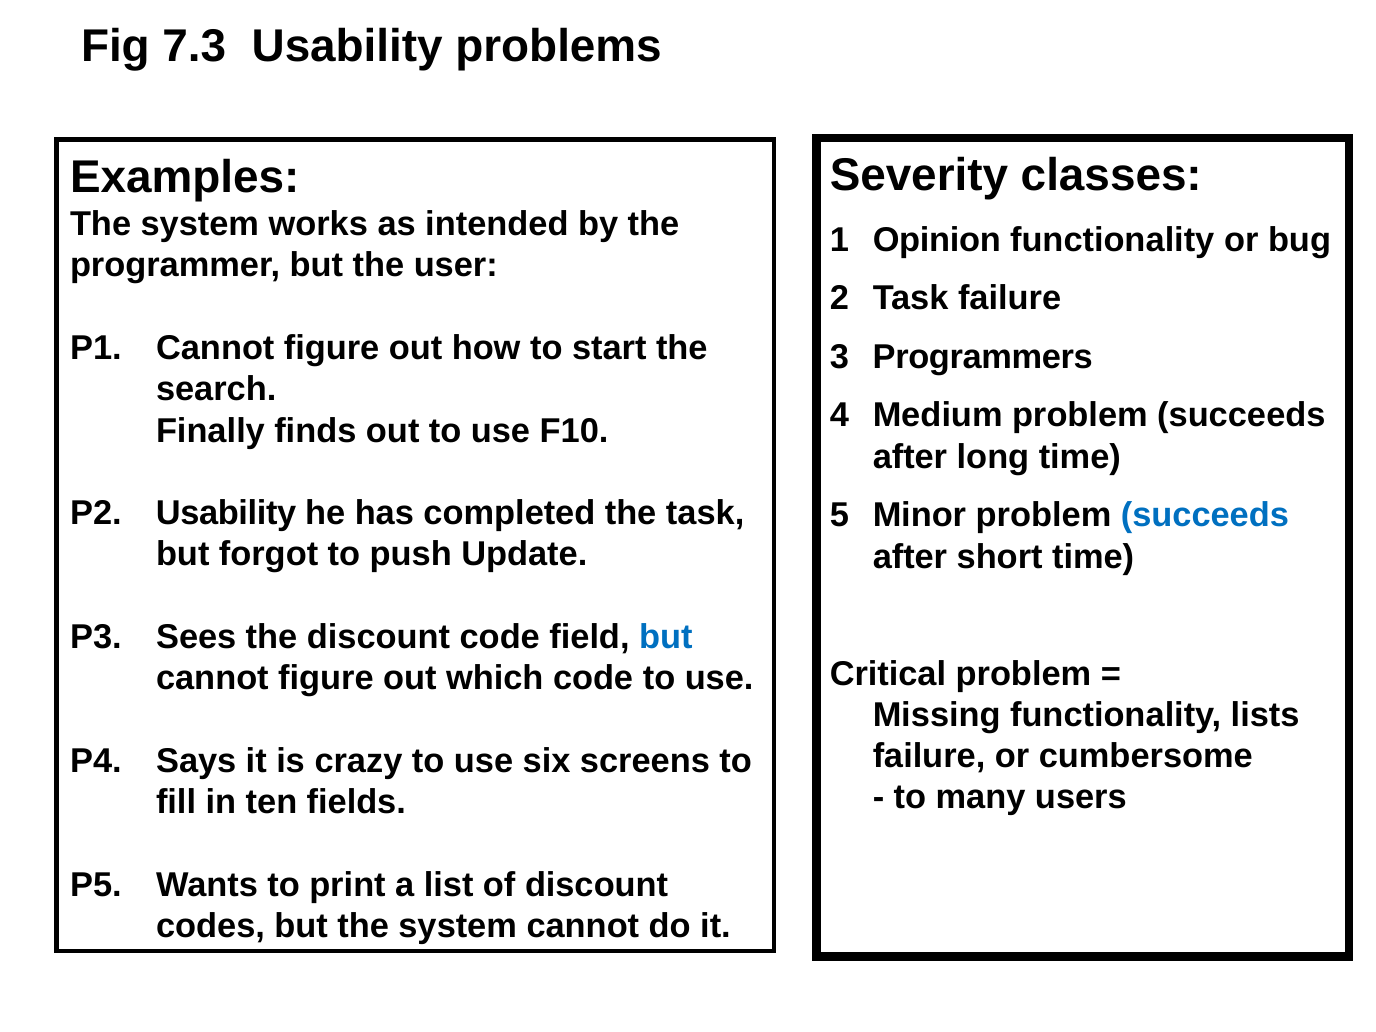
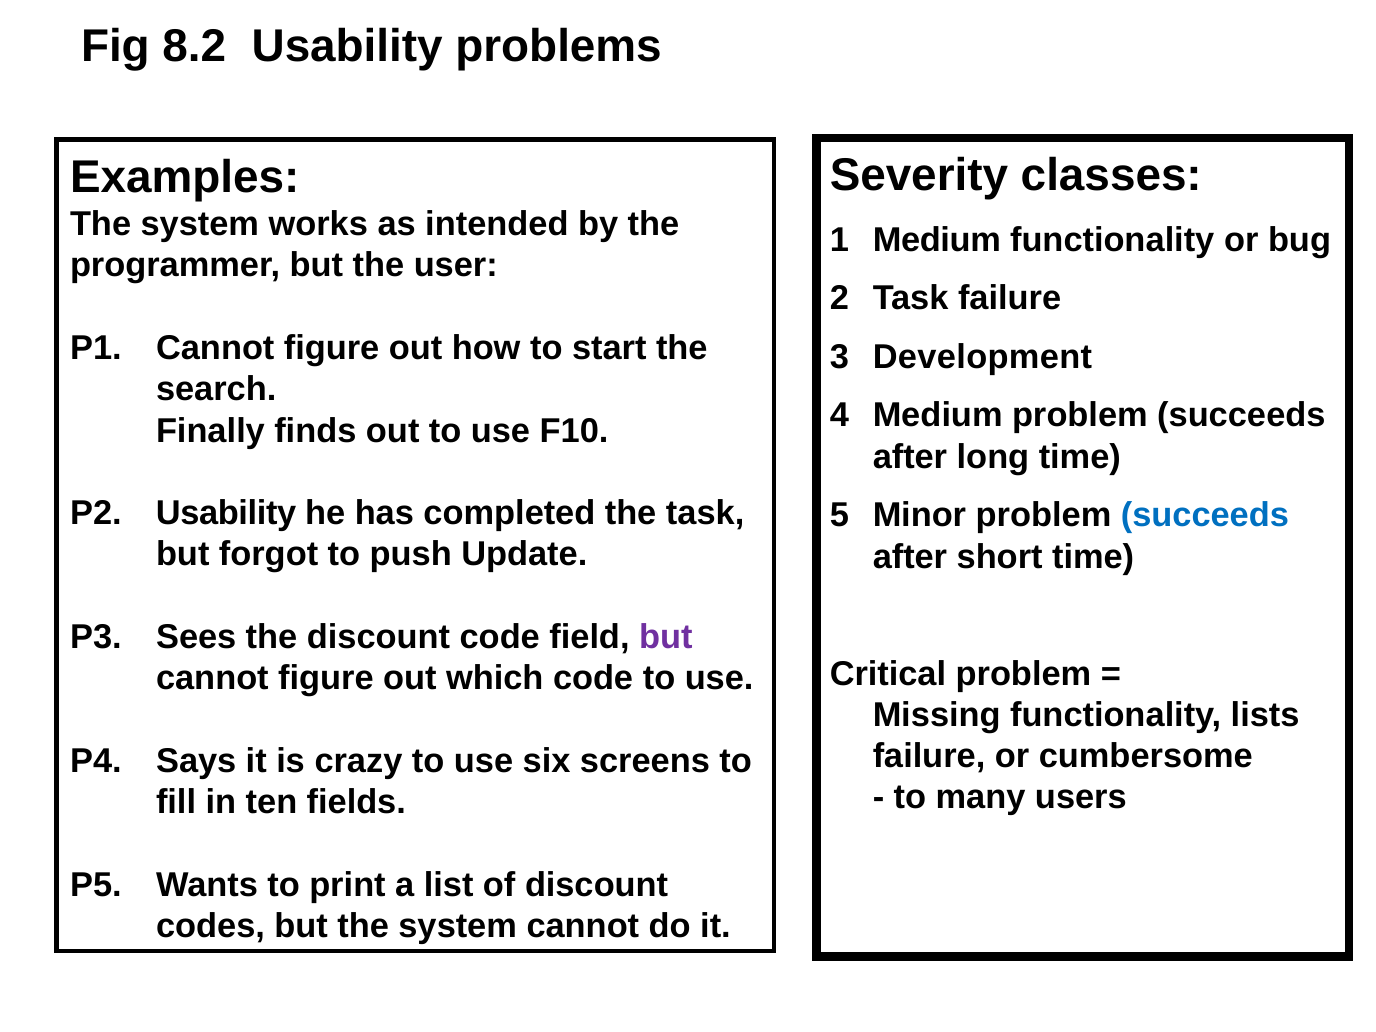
7.3: 7.3 -> 8.2 (194, 46)
1 Opinion: Opinion -> Medium (937, 240)
Programmers: Programmers -> Development (982, 357)
but colour: blue -> purple (666, 637)
